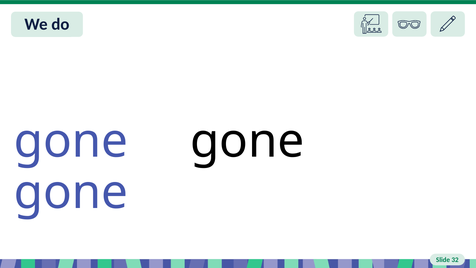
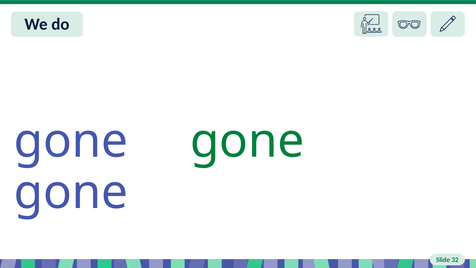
gone colour: black -> green (247, 141)
